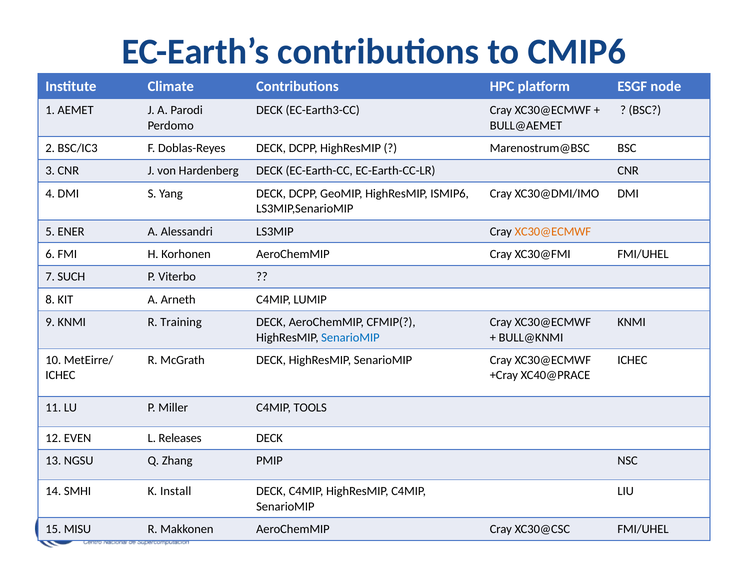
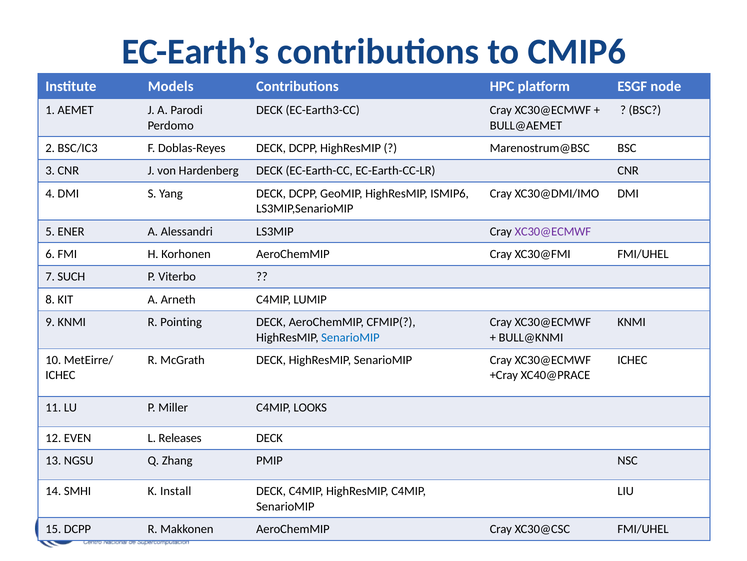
Climate: Climate -> Models (171, 86)
XC30@ECMWF colour: orange -> purple (553, 231)
Training: Training -> Pointing (181, 322)
TOOLS: TOOLS -> LOOKS (310, 407)
15 MISU: MISU -> DCPP (77, 528)
